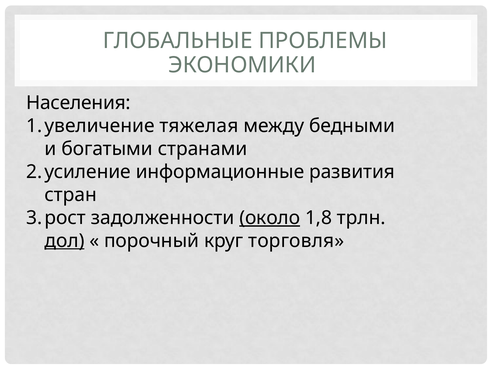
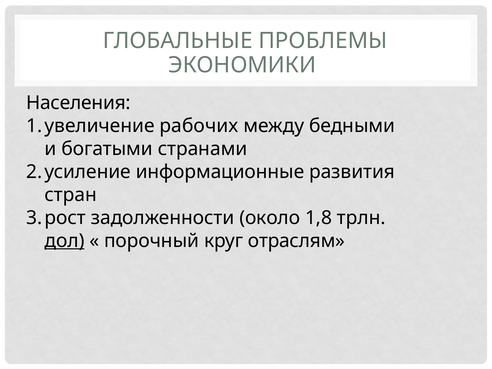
тяжелая: тяжелая -> рабочих (199, 126)
около underline: present -> none (270, 218)
торговля: торговля -> отраслям (296, 241)
